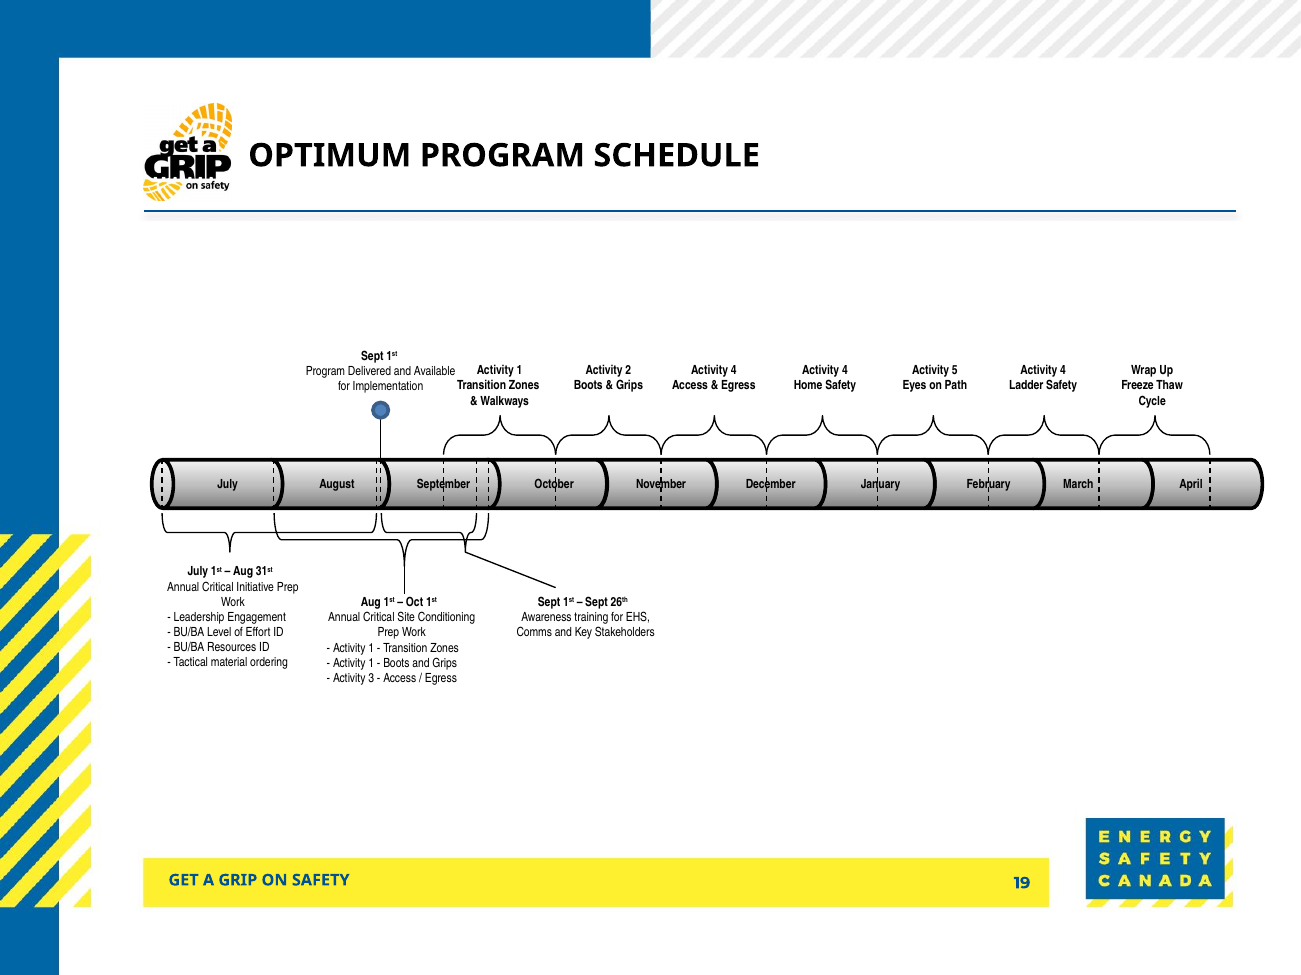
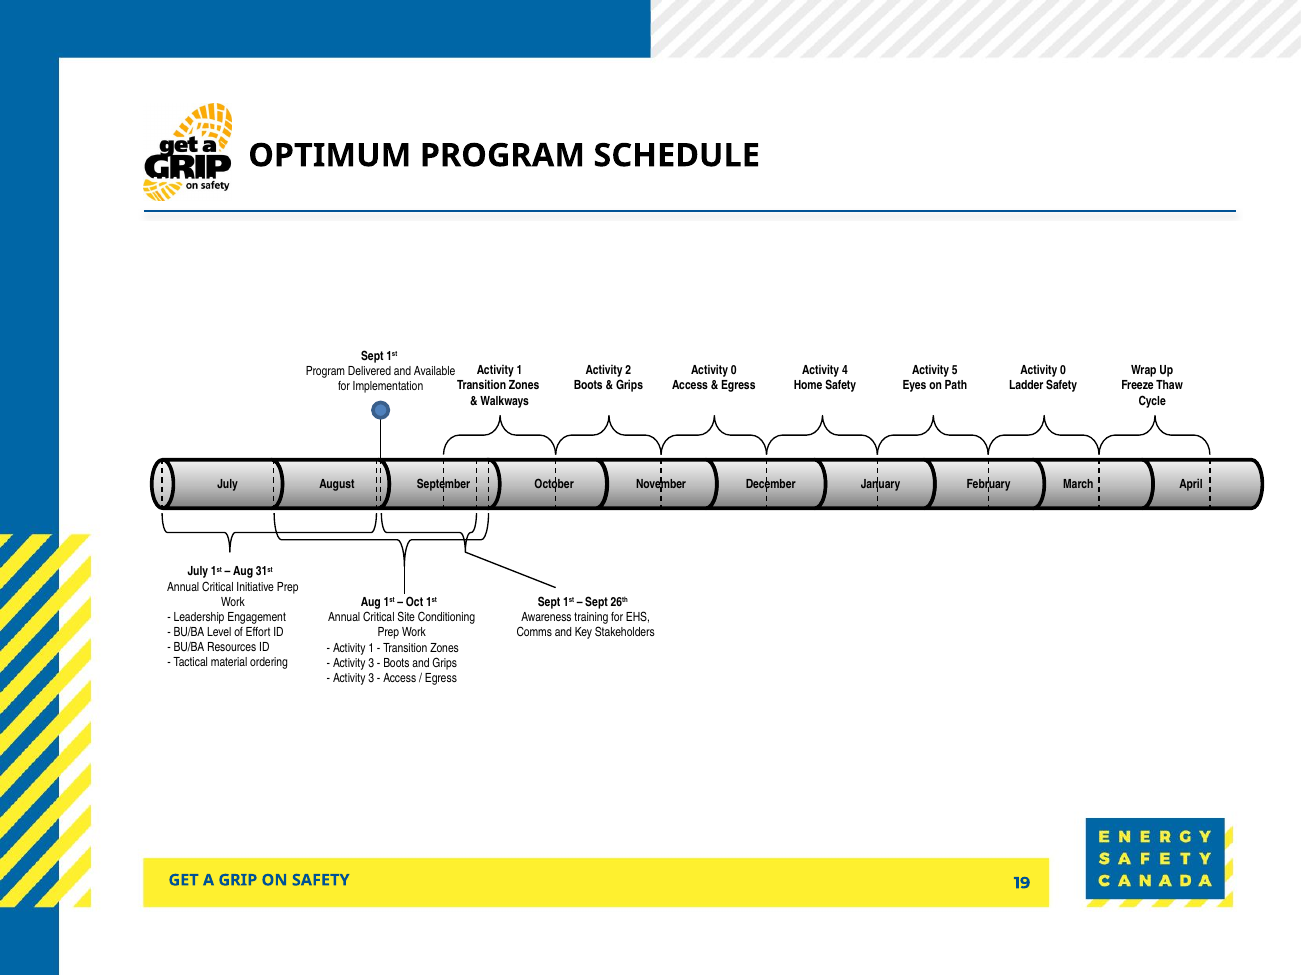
4: 4 -> 0 (734, 371)
4: 4 -> 0 (1063, 371)
1: 1 -> 3 (371, 664)
